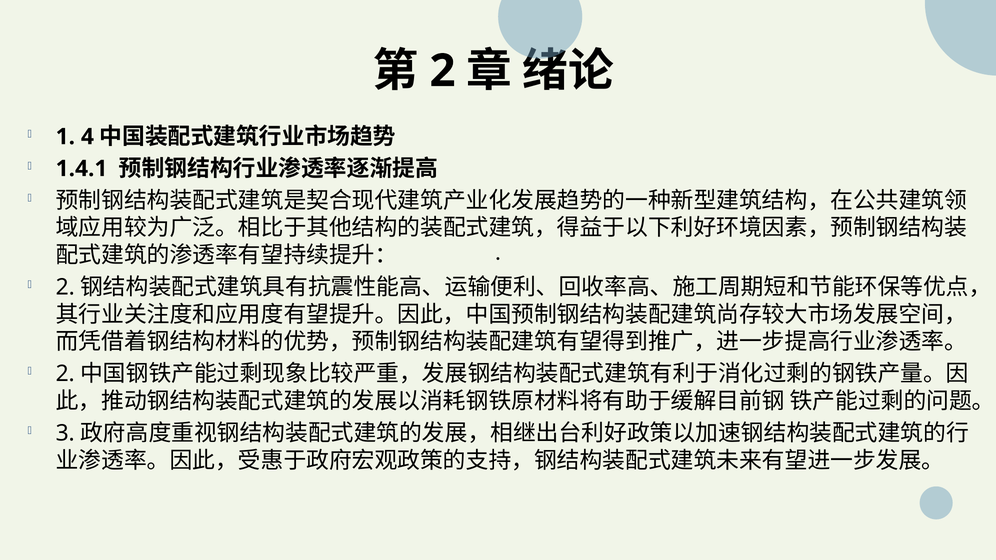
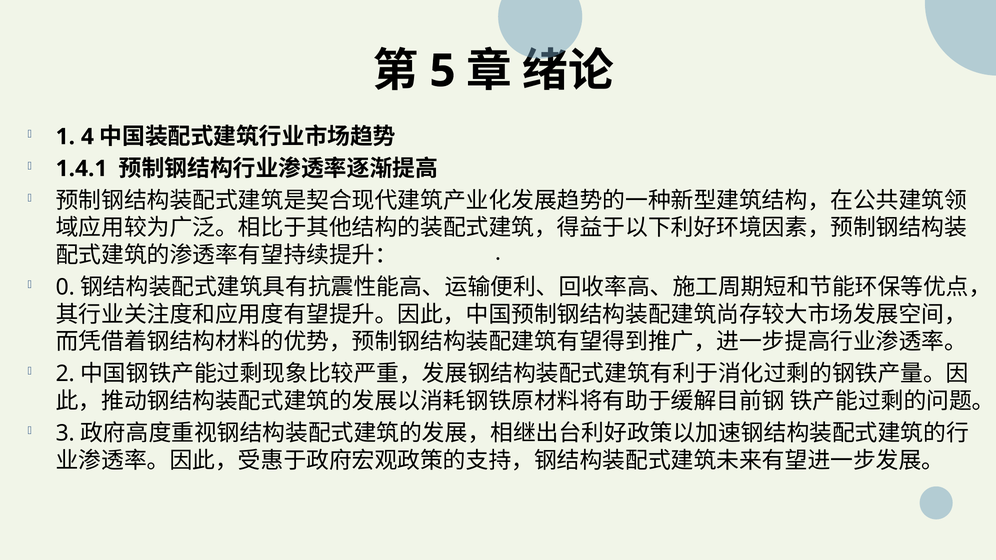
2: 2 -> 5 (443, 71)
2: 2 -> 0 (65, 287)
